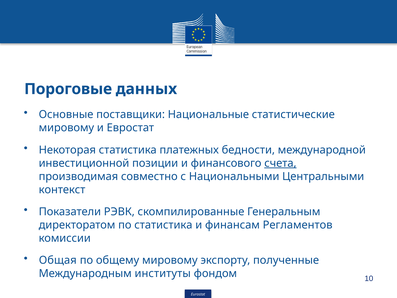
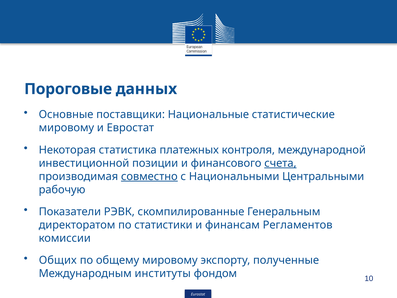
бедности: бедности -> контроля (248, 150)
совместно underline: none -> present (149, 176)
контекст: контекст -> рабочую (62, 189)
по статистика: статистика -> статистики (163, 225)
Общая: Общая -> Общих (58, 260)
